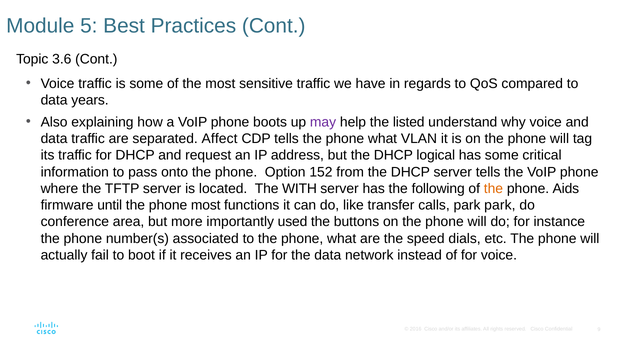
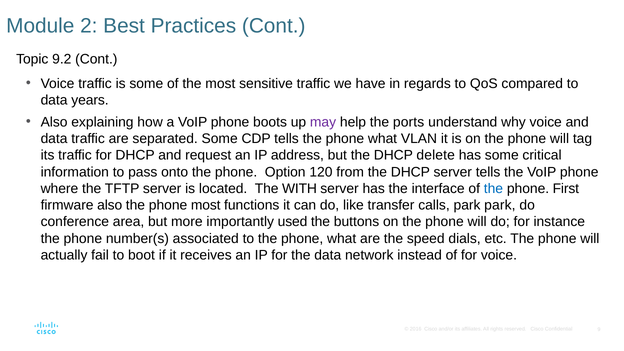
5: 5 -> 2 (89, 26)
3.6: 3.6 -> 9.2 (62, 59)
listed: listed -> ports (409, 122)
separated Affect: Affect -> Some (220, 139)
logical: logical -> delete (436, 155)
152: 152 -> 120 (321, 172)
following: following -> interface (438, 189)
the colour: orange -> blue (493, 189)
Aids: Aids -> First (566, 189)
firmware until: until -> also (110, 205)
